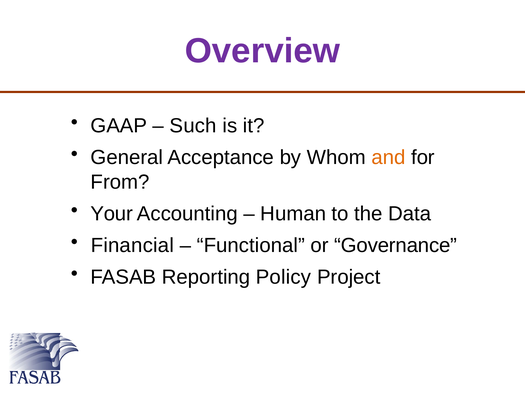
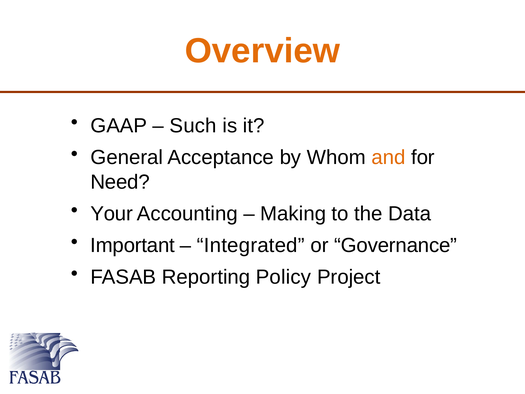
Overview colour: purple -> orange (262, 51)
From: From -> Need (120, 182)
Human: Human -> Making (293, 213)
Financial: Financial -> Important (133, 245)
Functional: Functional -> Integrated (251, 245)
